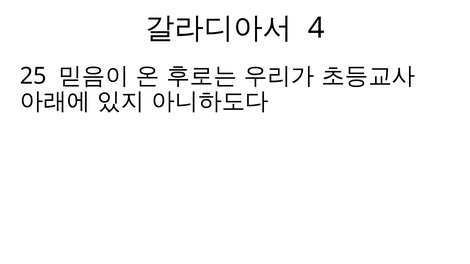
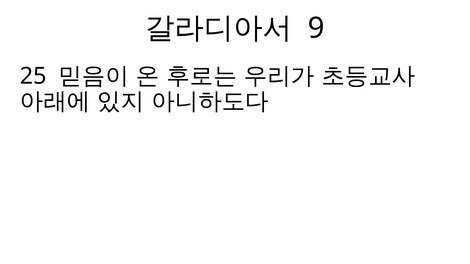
4: 4 -> 9 (316, 28)
